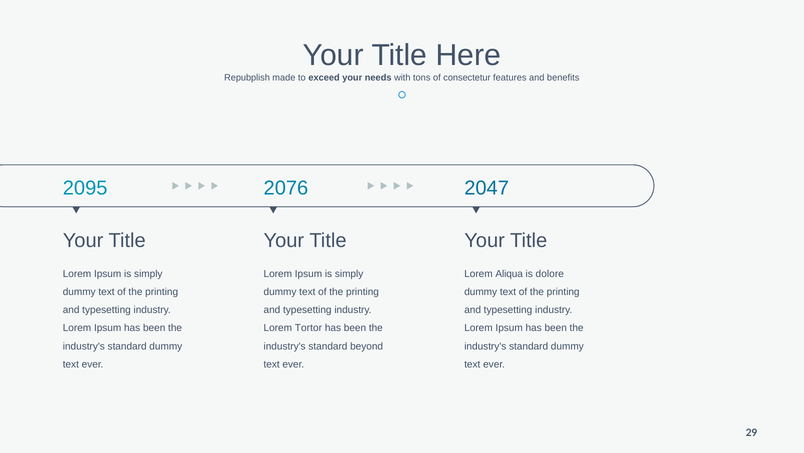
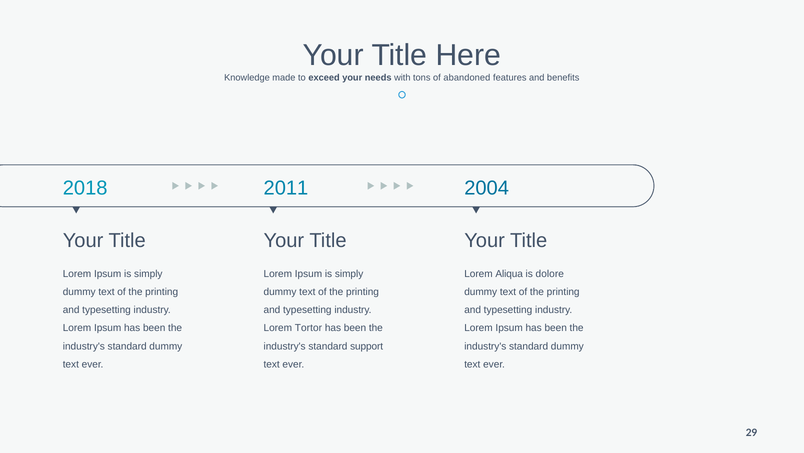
Repubplish: Repubplish -> Knowledge (247, 77)
consectetur: consectetur -> abandoned (467, 77)
2095: 2095 -> 2018 (85, 188)
2076: 2076 -> 2011 (286, 188)
2047: 2047 -> 2004 (487, 188)
beyond: beyond -> support (367, 346)
